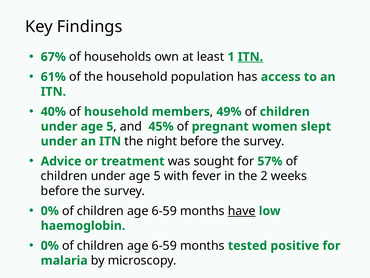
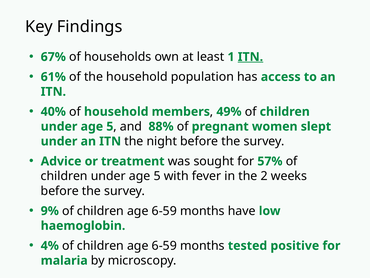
45%: 45% -> 88% (161, 126)
0%: 0% -> 9% (50, 211)
have underline: present -> none (242, 211)
0%: 0% -> 4% (50, 245)
